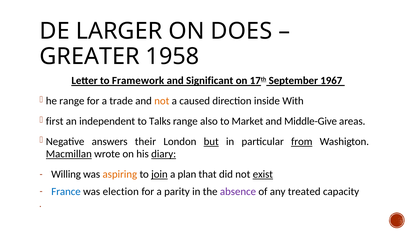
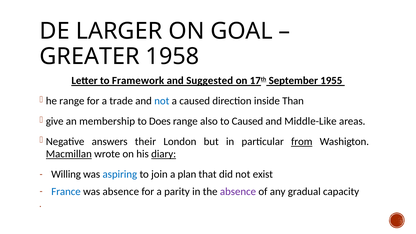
DOES: DOES -> GOAL (242, 31)
Significant: Significant -> Suggested (210, 81)
1967: 1967 -> 1955 (331, 81)
not colour: orange -> blue (162, 101)
With: With -> Than (293, 101)
first: first -> give (55, 121)
independent: independent -> membership (107, 121)
Talks: Talks -> Does (160, 121)
to Market: Market -> Caused (247, 121)
Middle-Give: Middle-Give -> Middle-Like (310, 121)
but underline: present -> none (211, 142)
aspiring colour: orange -> blue (120, 174)
join underline: present -> none (159, 174)
exist underline: present -> none (263, 174)
was election: election -> absence (121, 192)
treated: treated -> gradual (304, 192)
